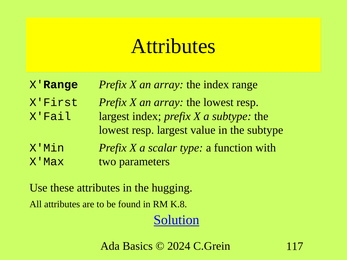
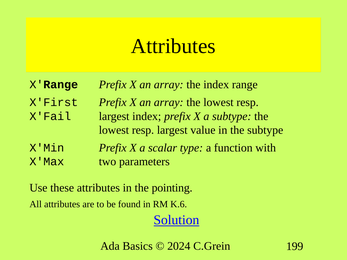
hugging: hugging -> pointing (172, 188)
K.8: K.8 -> K.6 (179, 204)
117: 117 -> 199 (295, 247)
